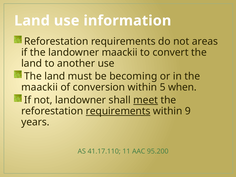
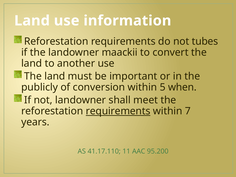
areas: areas -> tubes (205, 41)
becoming: becoming -> important (133, 76)
maackii: maackii -> publicly (40, 87)
meet underline: present -> none (146, 100)
9: 9 -> 7 (188, 111)
